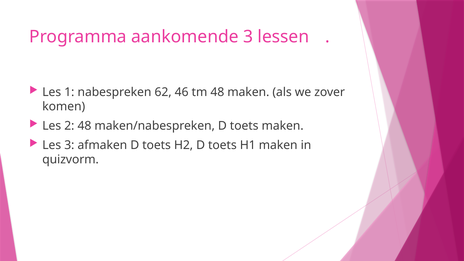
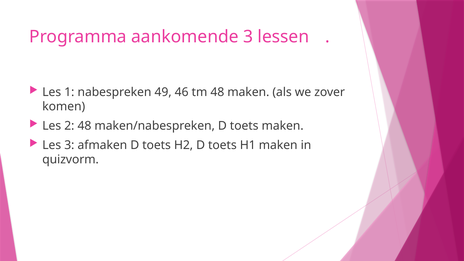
62: 62 -> 49 (163, 92)
